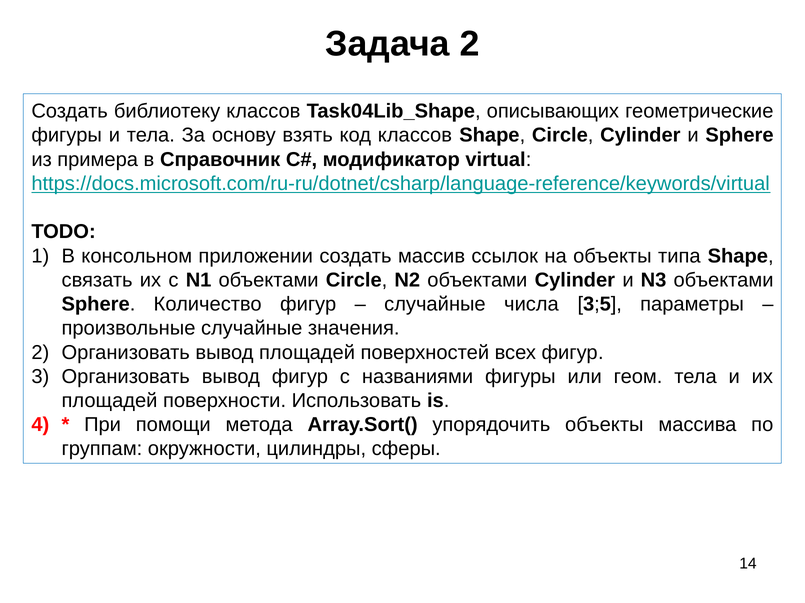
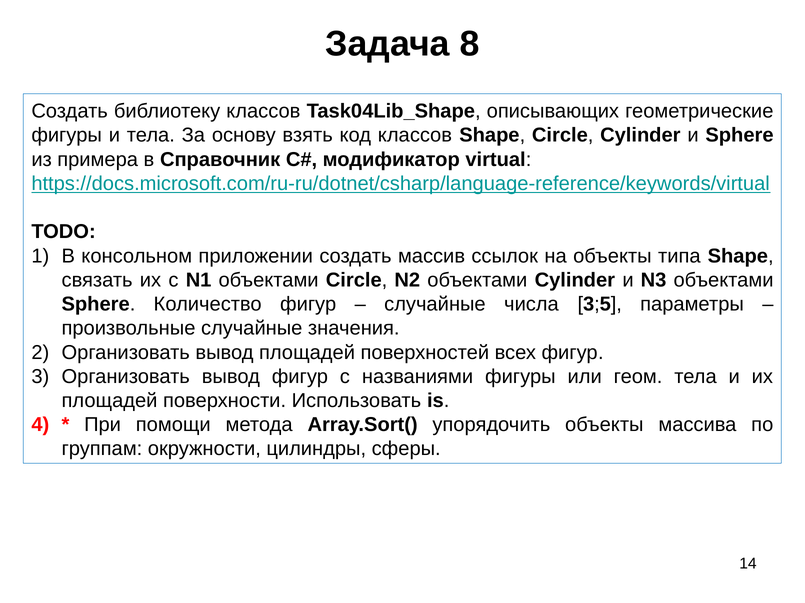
Задача 2: 2 -> 8 (470, 44)
